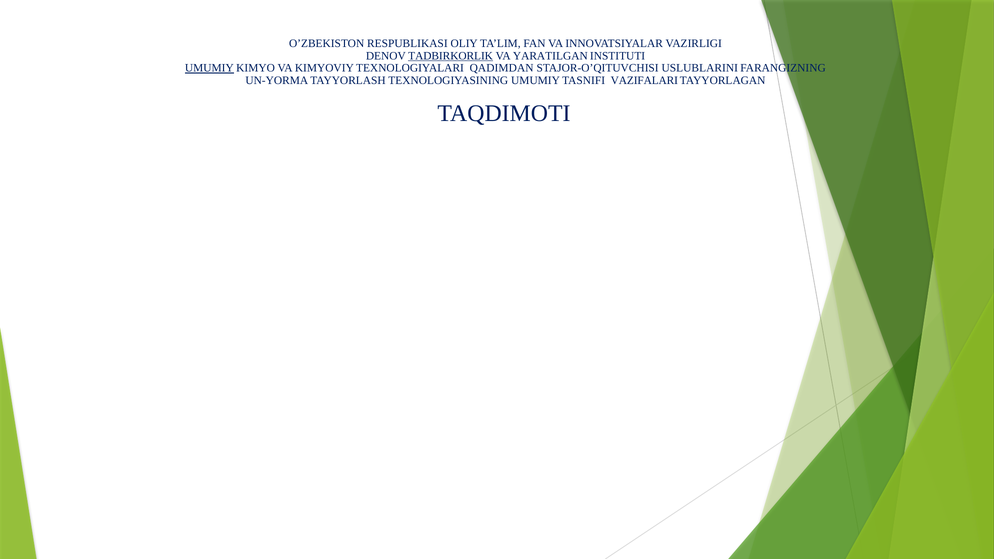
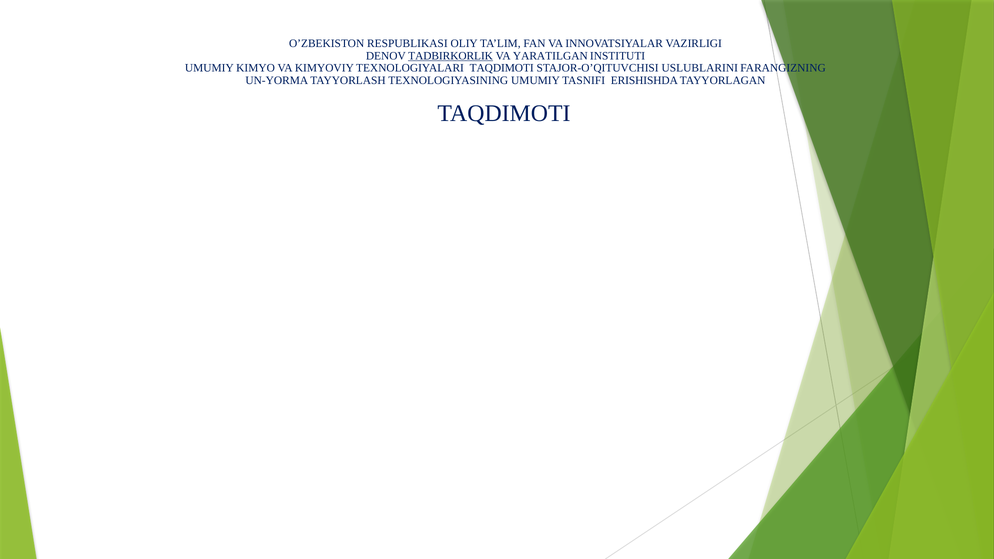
UMUMIY underline: present -> none (209, 68)
TEXNOLOGIYALARI QADIMDAN: QADIMDAN -> TAQDIMOTI (502, 68)
VАZIFАLАRI: VАZIFАLАRI -> ERISHISHDА (644, 80)
